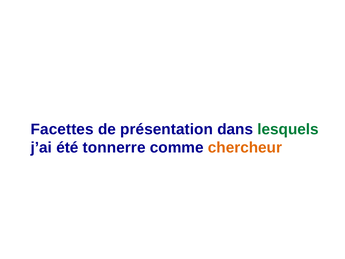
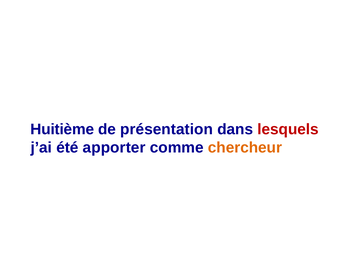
Facettes: Facettes -> Huitième (62, 129)
lesquels colour: green -> red (288, 129)
tonnerre: tonnerre -> apporter (114, 148)
